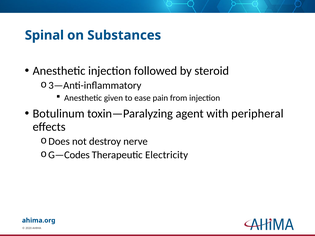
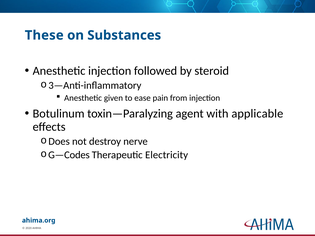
Spinal: Spinal -> These (44, 35)
peripheral: peripheral -> applicable (257, 114)
